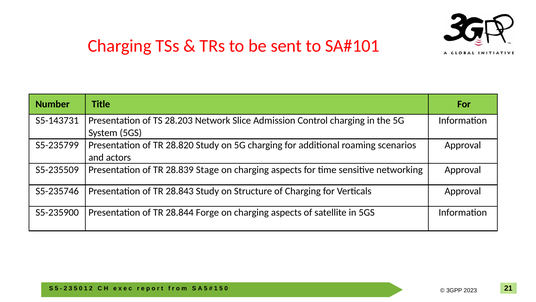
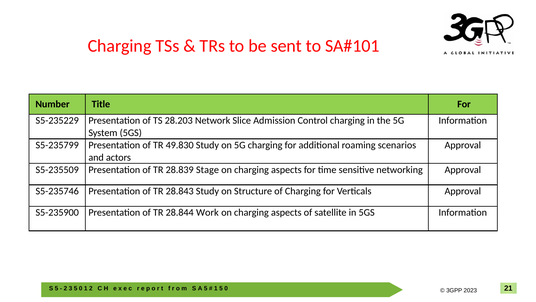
S5-143731: S5-143731 -> S5-235229 (57, 120)
28.820: 28.820 -> 49.830 (180, 145)
Forge: Forge -> Work (207, 212)
